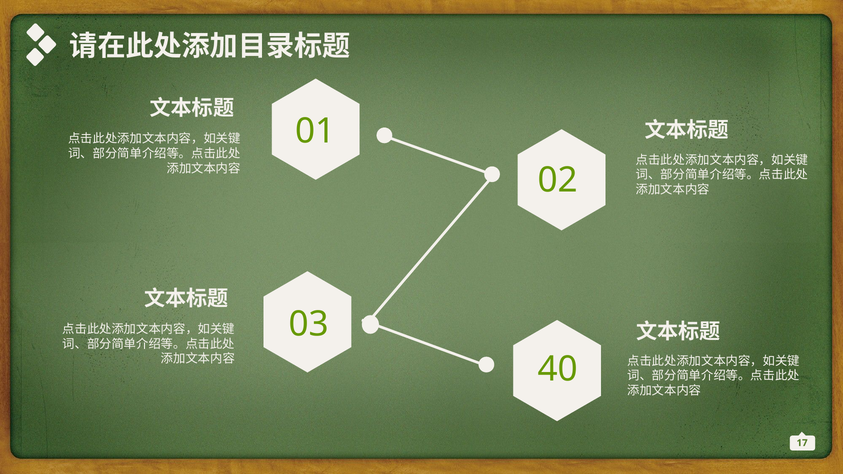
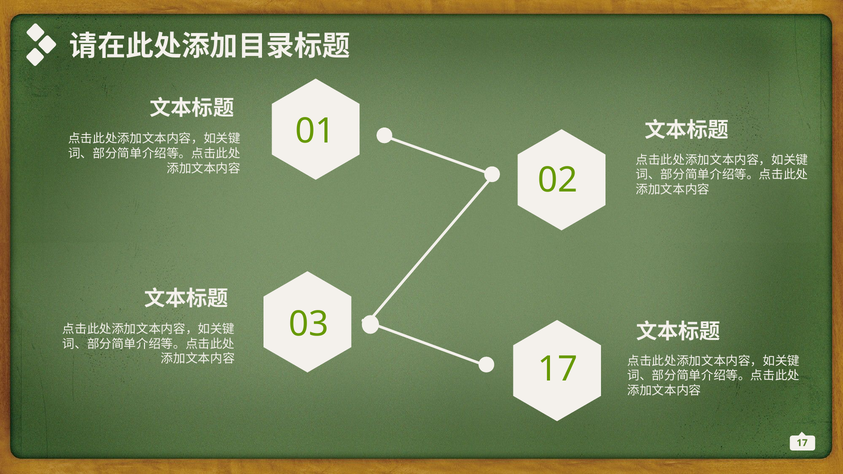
40: 40 -> 17 (558, 369)
